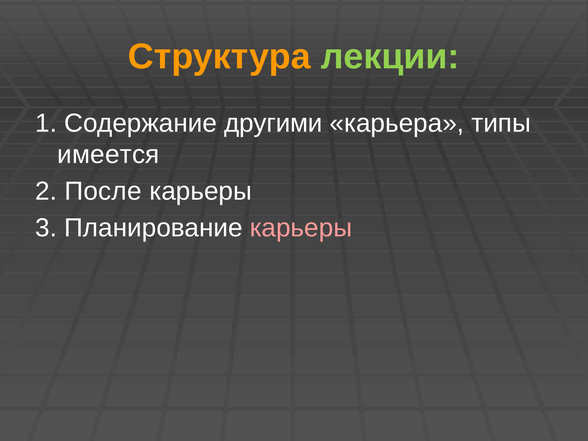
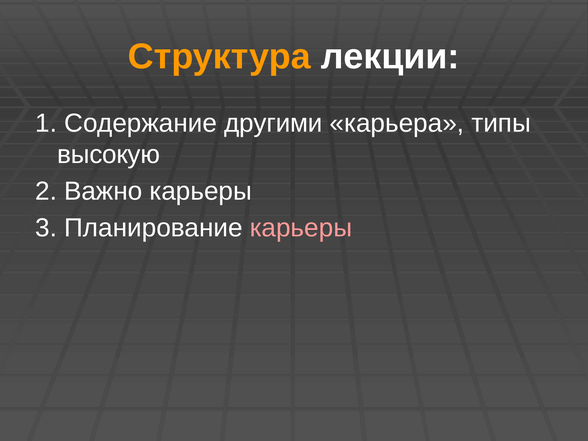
лекции colour: light green -> white (390, 57)
имеется: имеется -> высокую (109, 155)
После: После -> Важно (103, 191)
